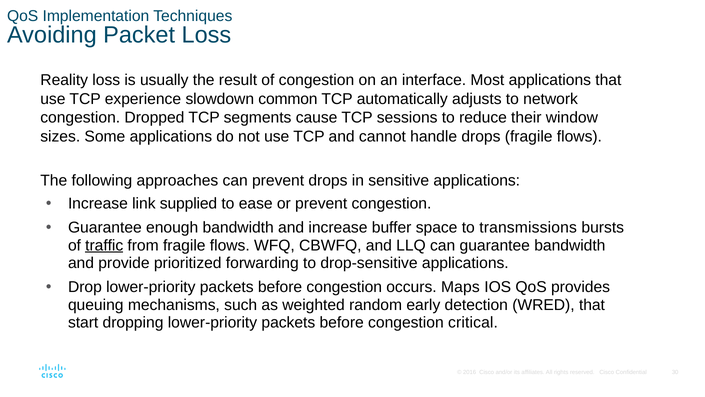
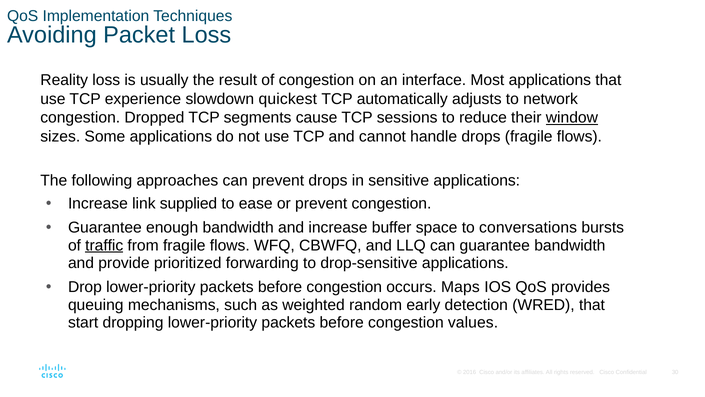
common: common -> quickest (288, 99)
window underline: none -> present (572, 118)
transmissions: transmissions -> conversations (528, 227)
critical: critical -> values (473, 322)
